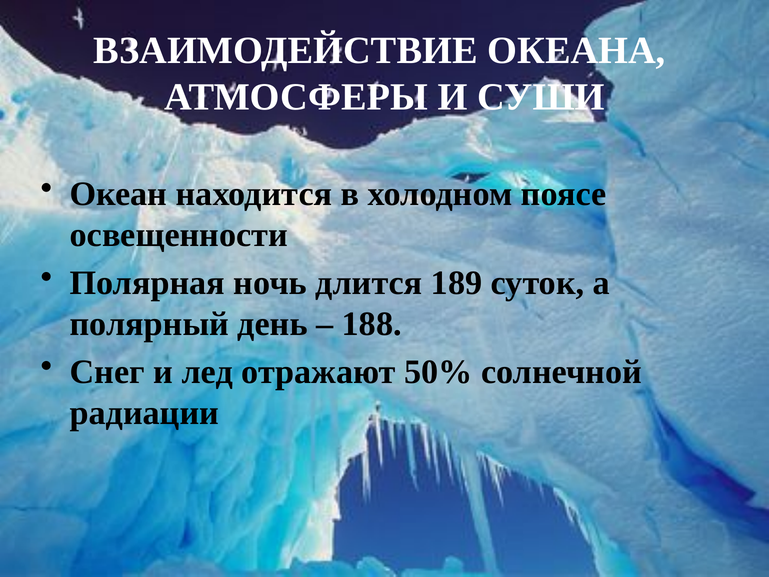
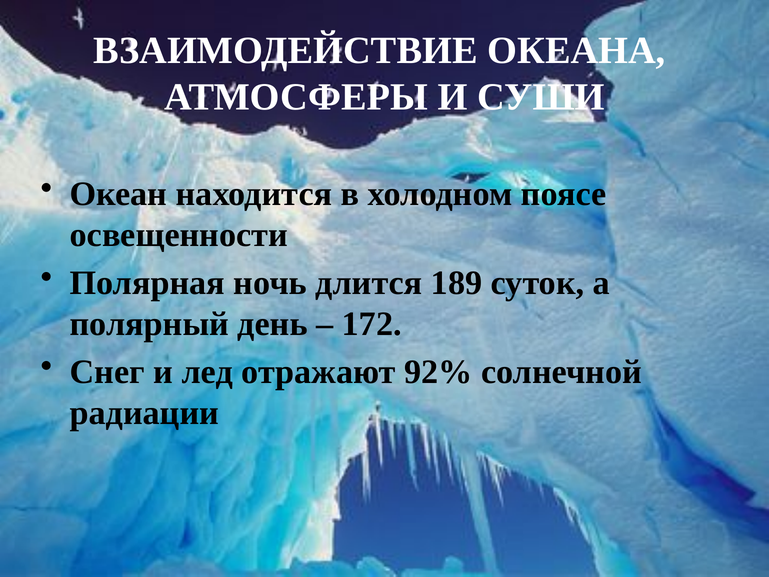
188: 188 -> 172 (372, 324)
50%: 50% -> 92% (438, 372)
